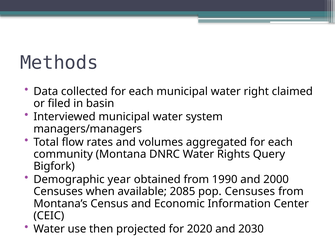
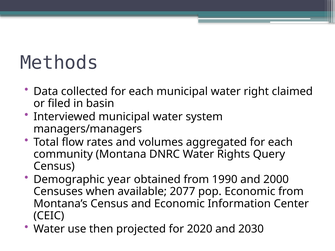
Bigfork: Bigfork -> Census (54, 166)
2085: 2085 -> 2077 (182, 192)
pop Censuses: Censuses -> Economic (250, 192)
